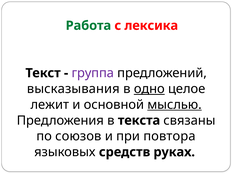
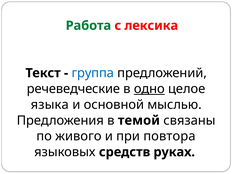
группа colour: purple -> blue (93, 73)
высказывания: высказывания -> речеведческие (73, 89)
лежит: лежит -> языка (50, 105)
мыслью underline: present -> none (175, 105)
текста: текста -> темой (139, 120)
союзов: союзов -> живого (78, 136)
